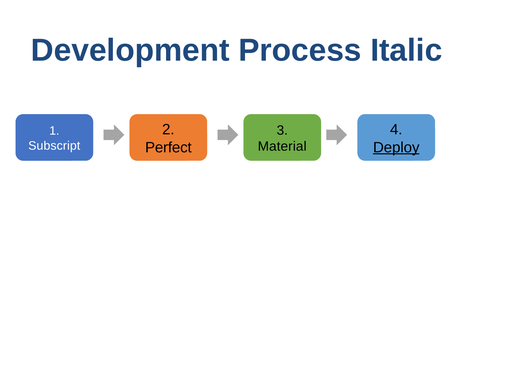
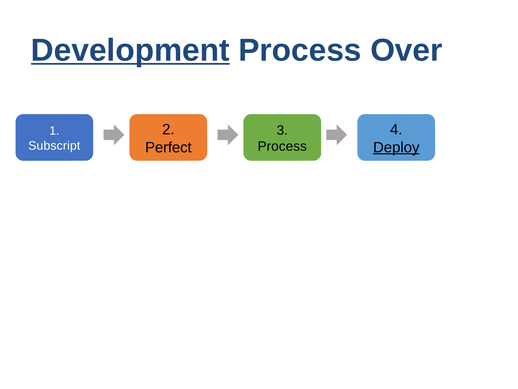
Development underline: none -> present (130, 50)
Italic: Italic -> Over (406, 50)
Material: Material -> Process (282, 146)
